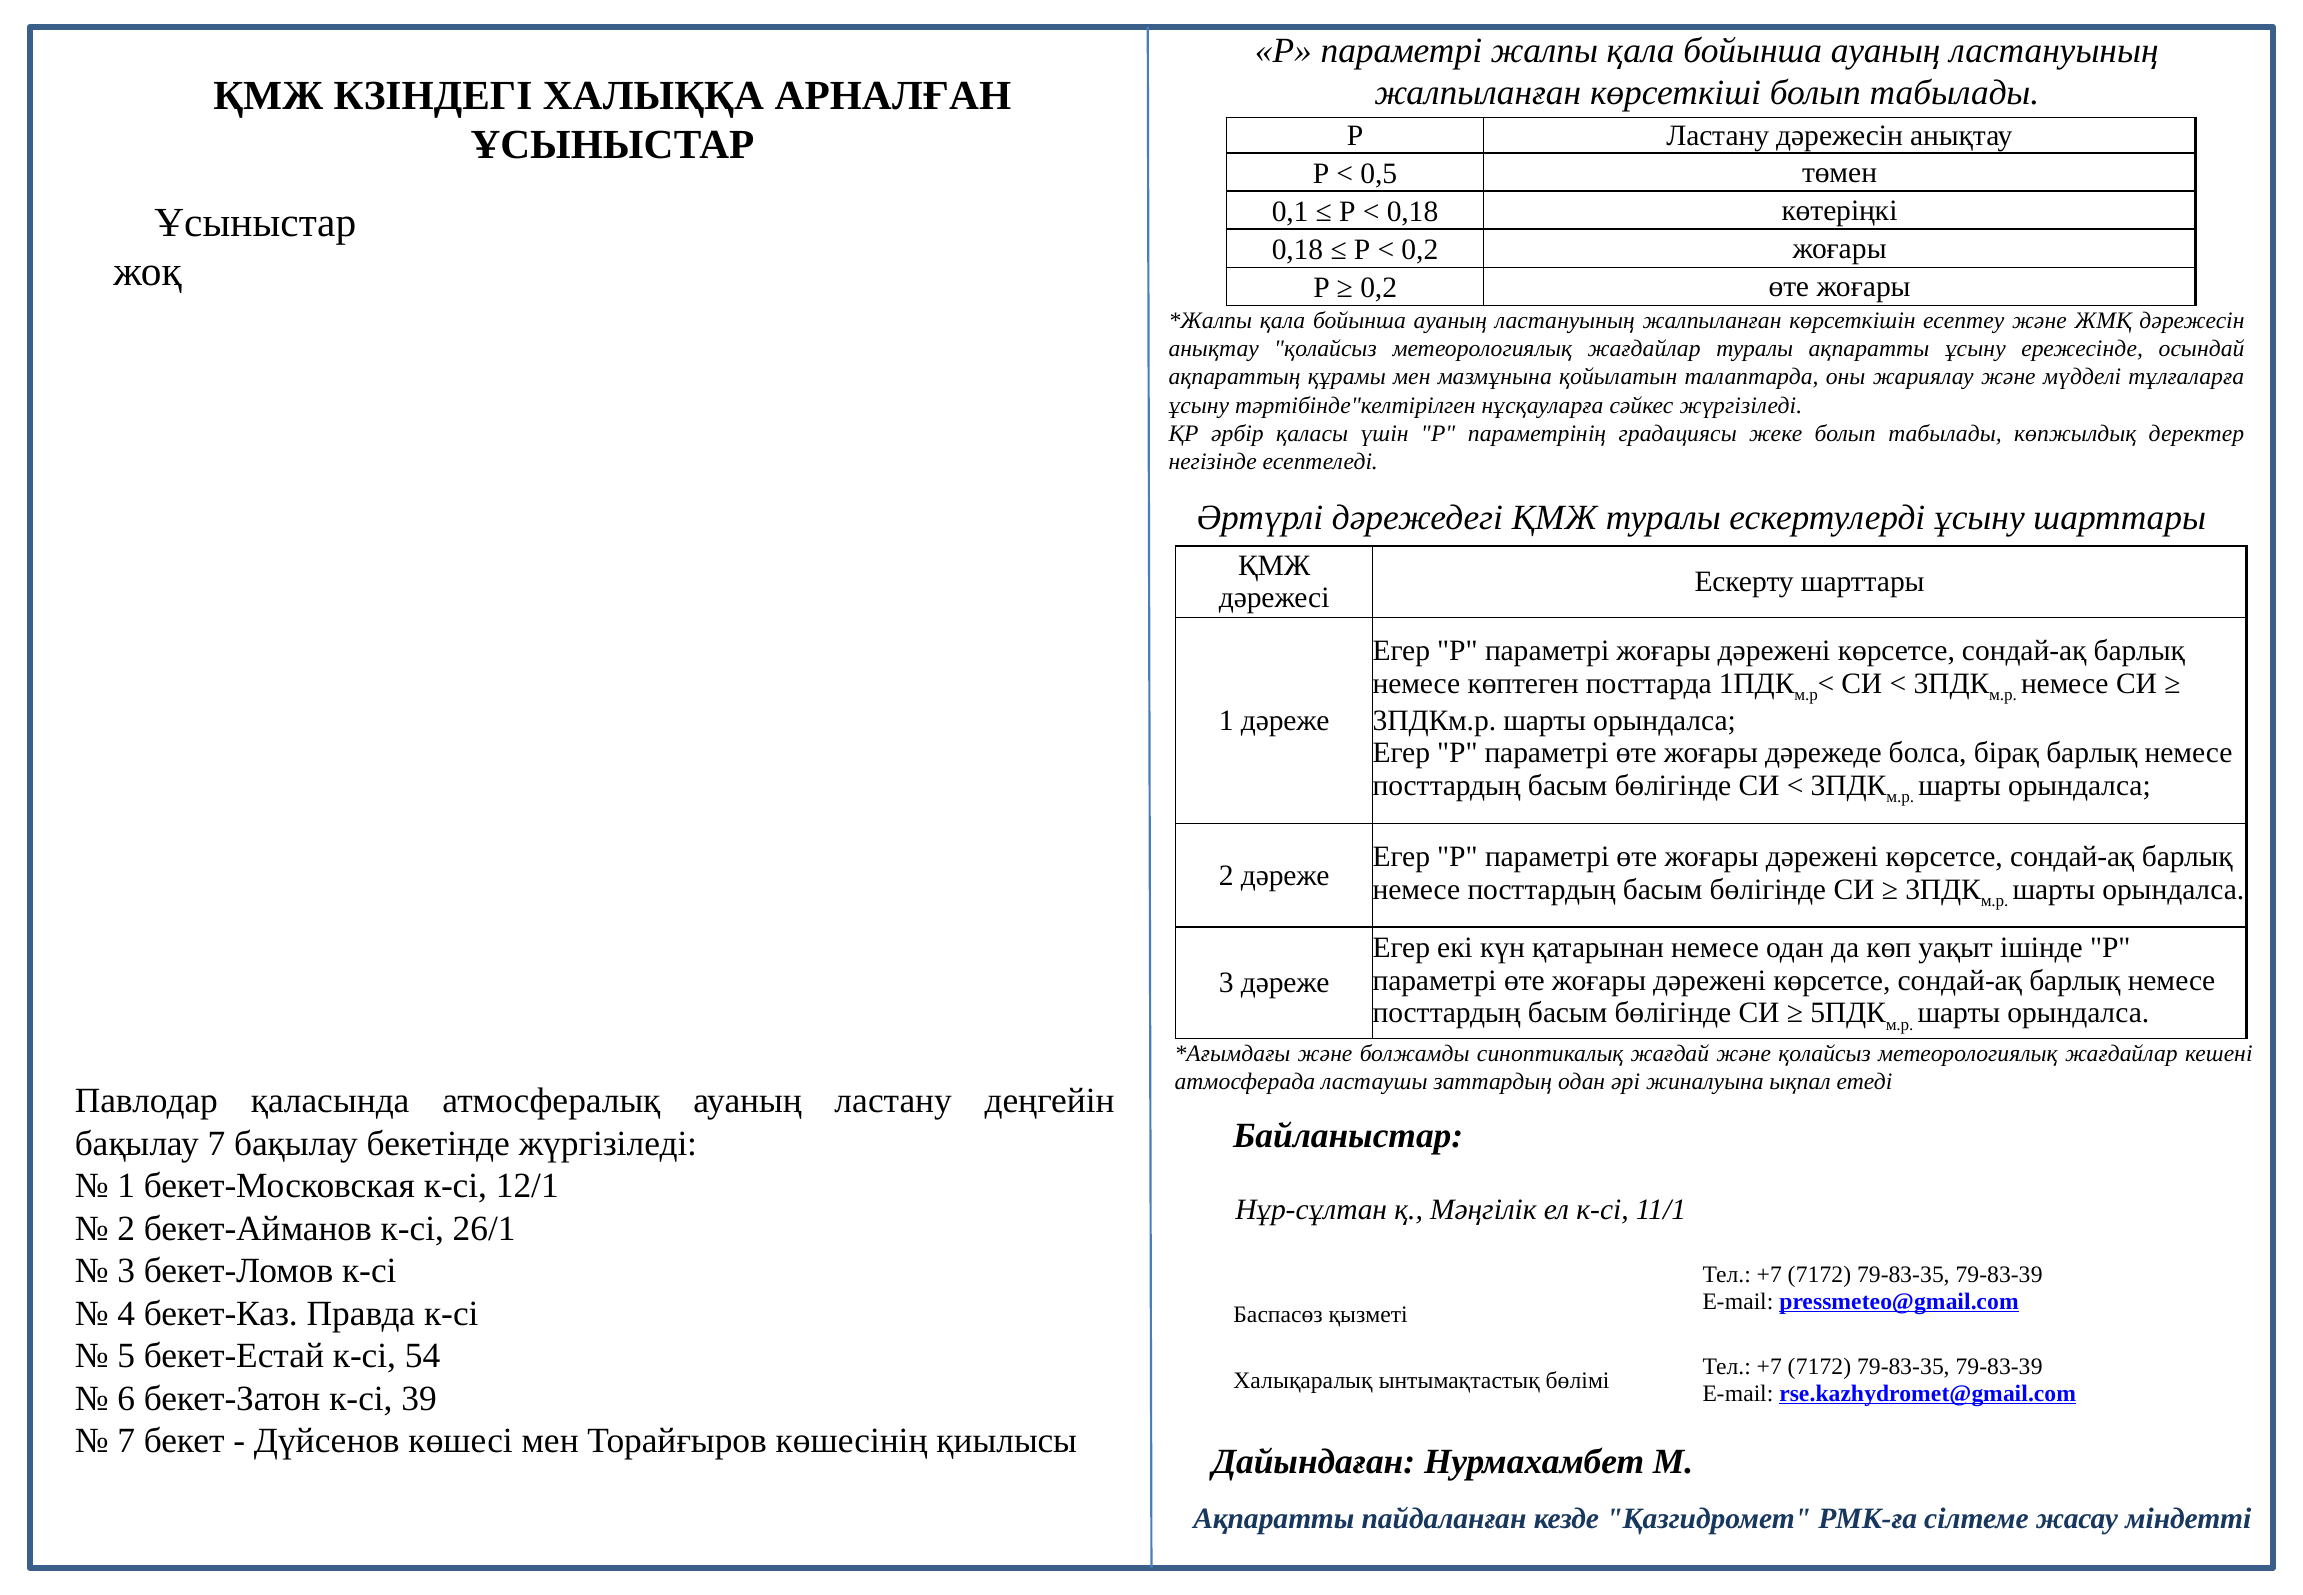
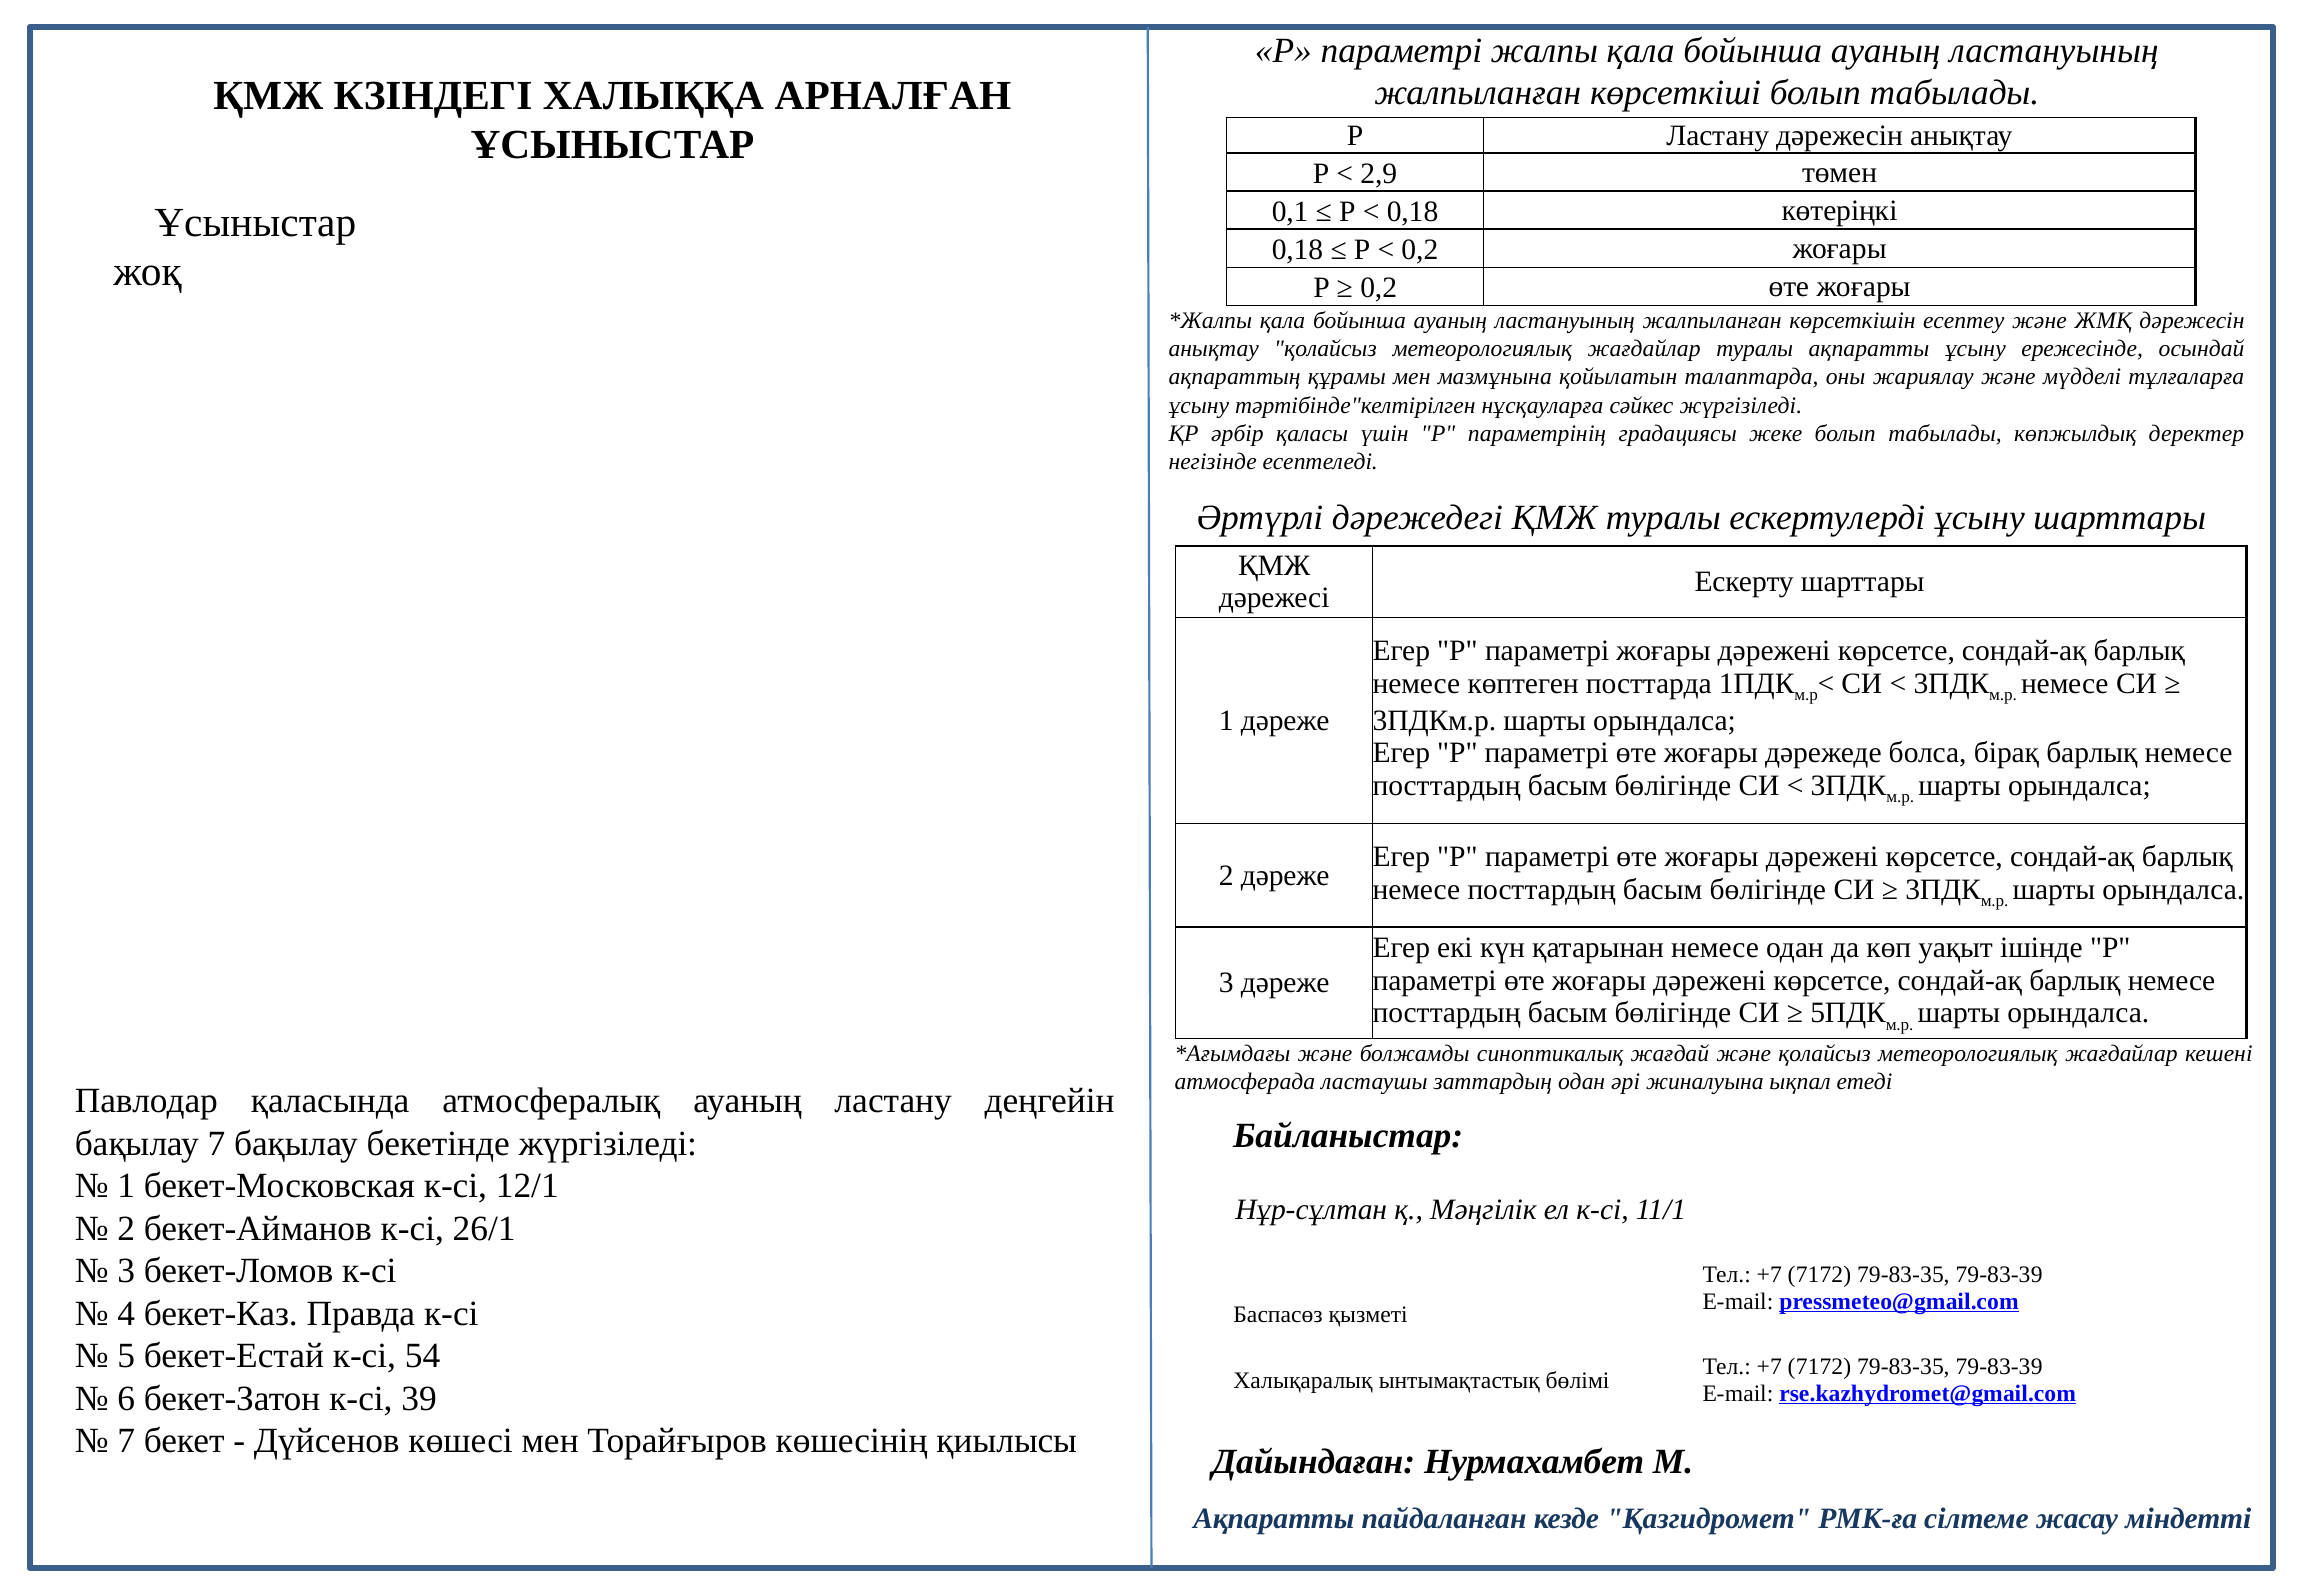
0,5: 0,5 -> 2,9 (1379, 173)
